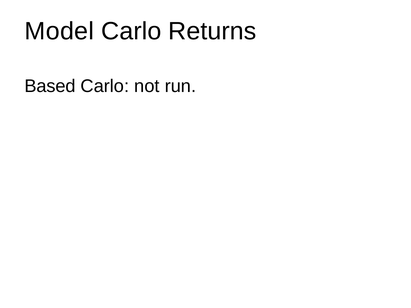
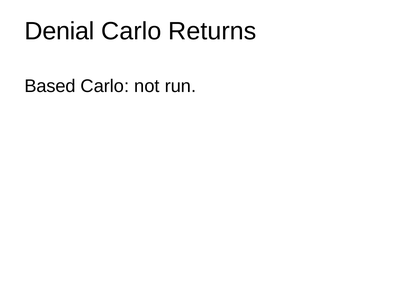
Model: Model -> Denial (60, 31)
